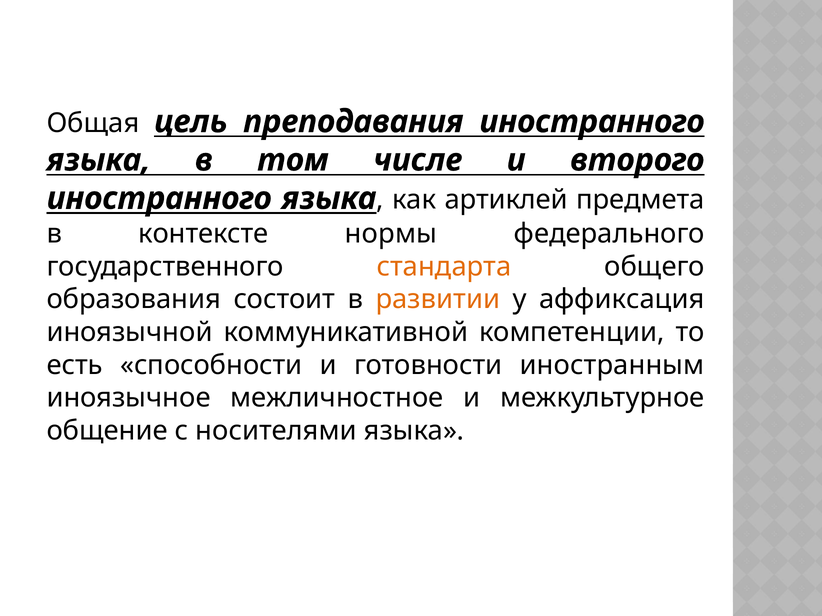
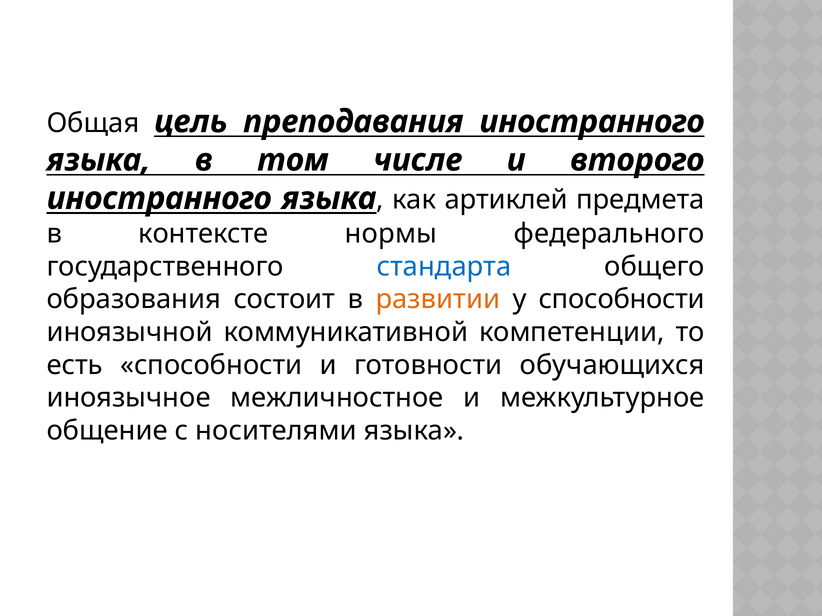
стандарта colour: orange -> blue (444, 267)
у аффиксация: аффиксация -> способности (622, 300)
иностранным: иностранным -> обучающихся (612, 365)
